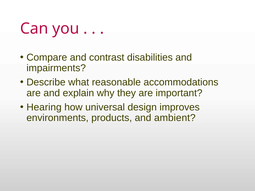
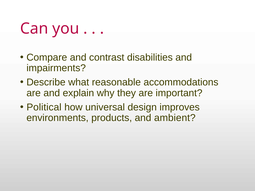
Hearing: Hearing -> Political (44, 107)
